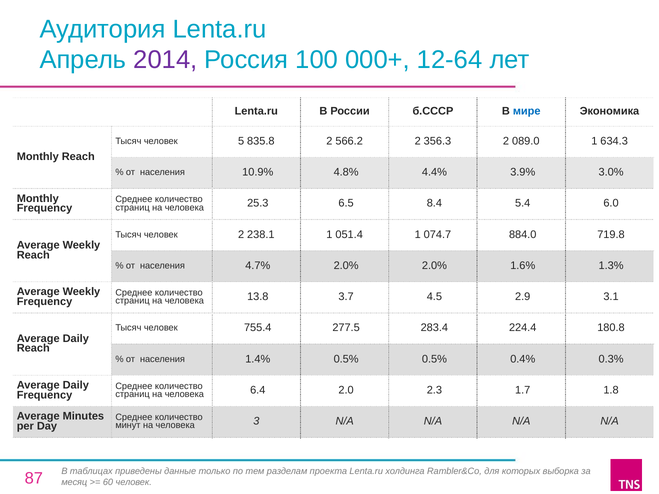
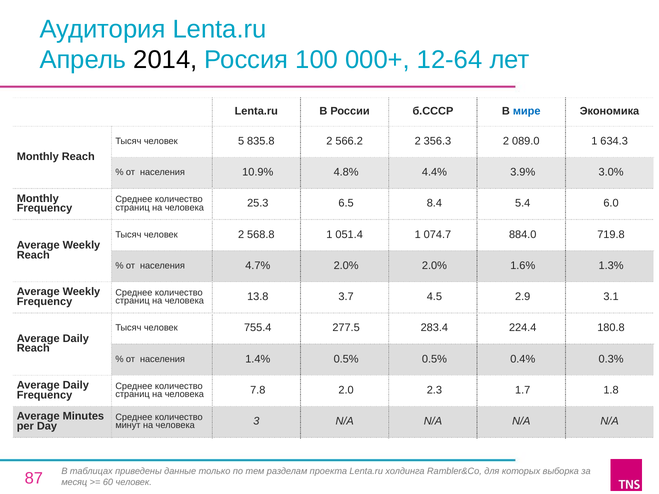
2014 colour: purple -> black (165, 60)
238.1: 238.1 -> 568.8 (261, 235)
6.4: 6.4 -> 7.8 (258, 390)
